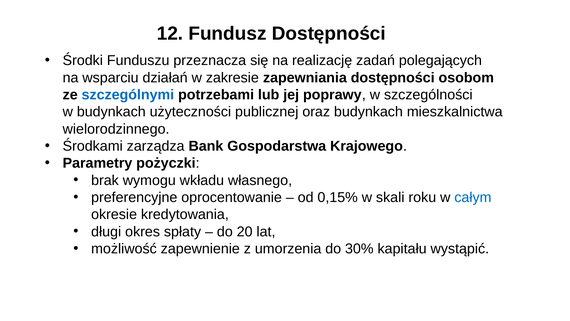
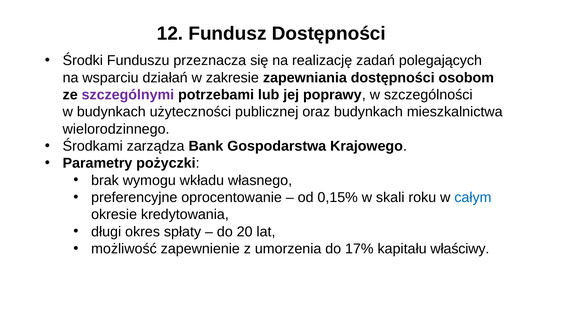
szczególnymi colour: blue -> purple (128, 95)
30%: 30% -> 17% (359, 249)
wystąpić: wystąpić -> właściwy (460, 249)
